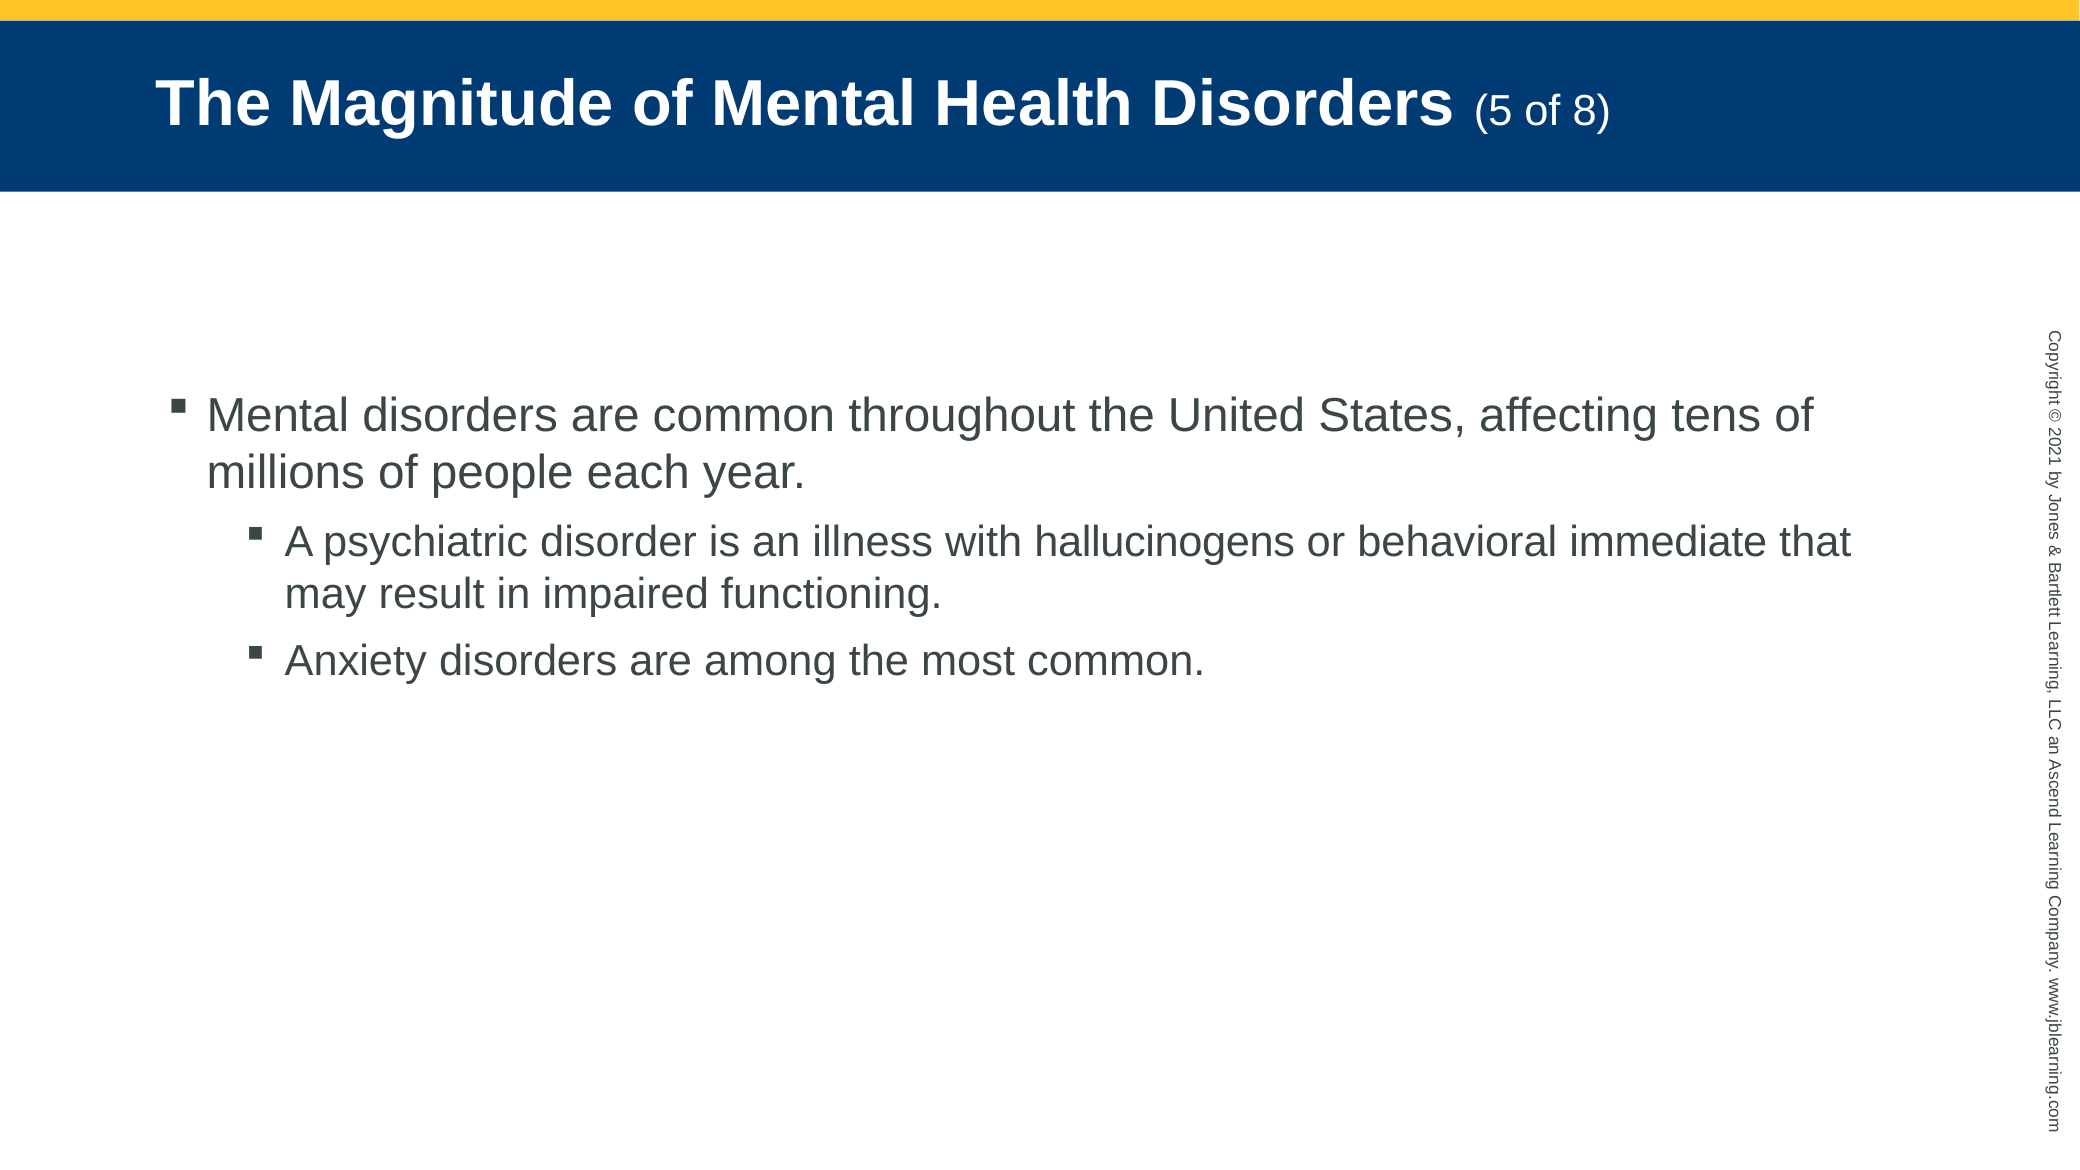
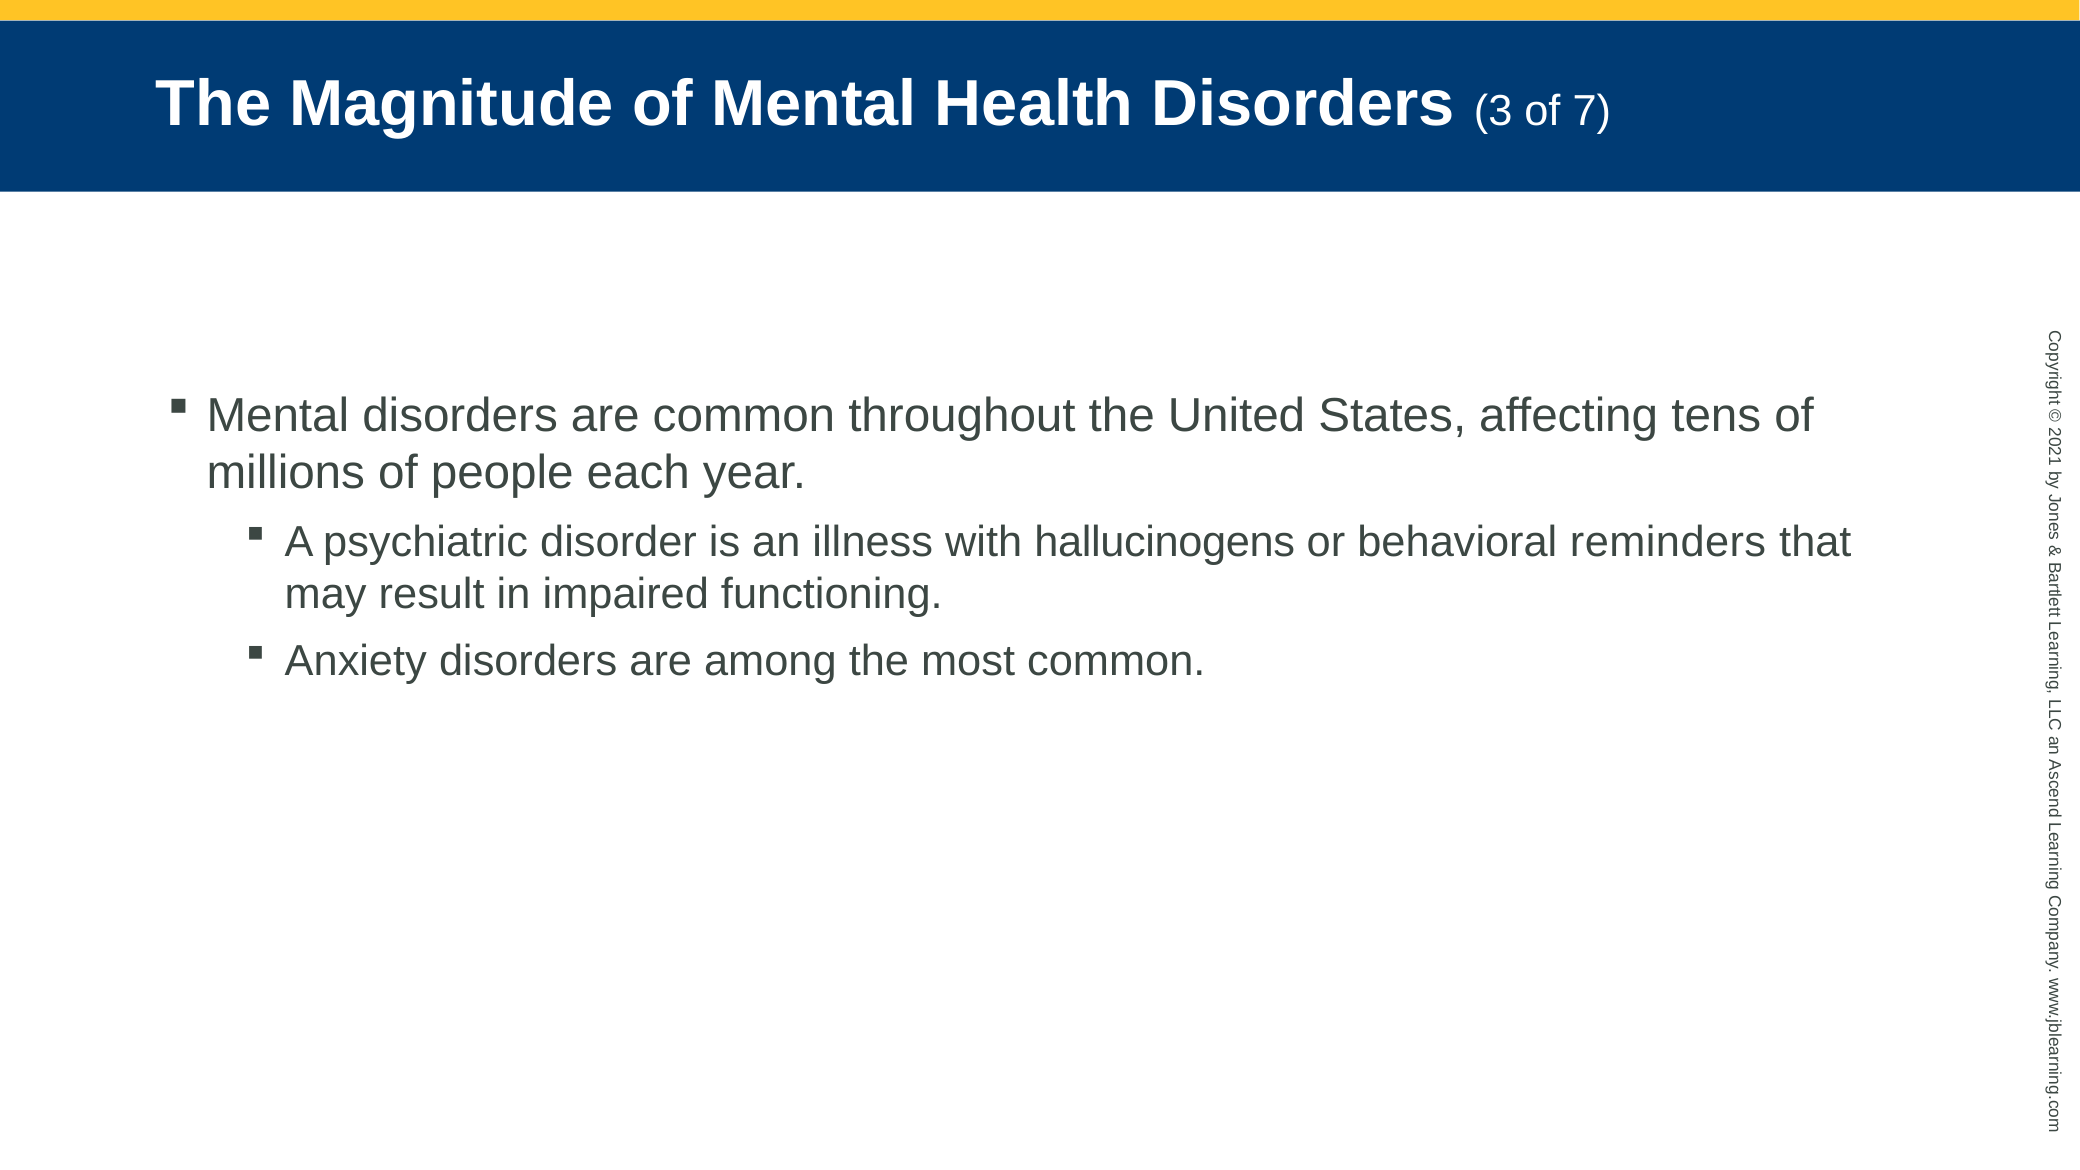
5: 5 -> 3 (1493, 112)
8: 8 -> 7 (1592, 112)
immediate: immediate -> reminders (1668, 542)
